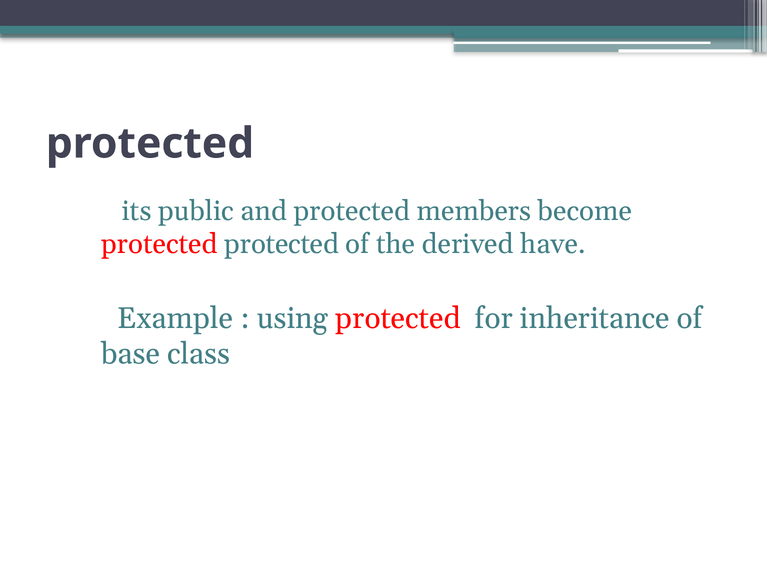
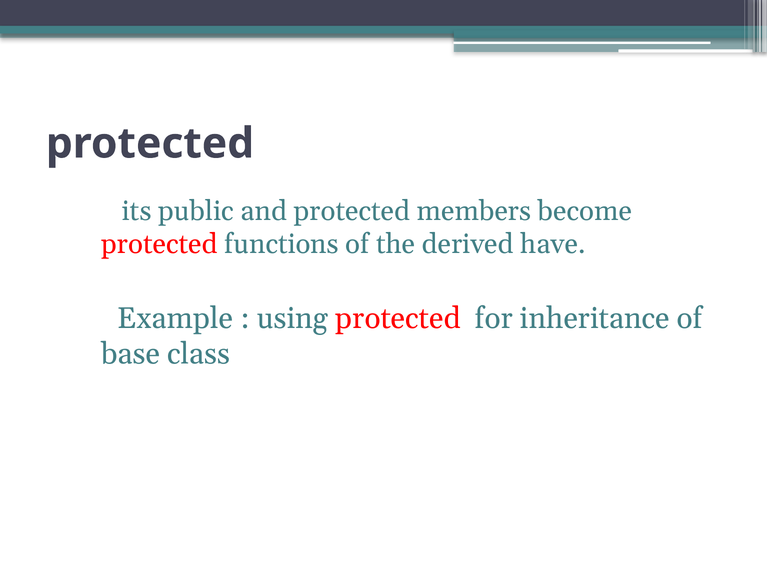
protected protected: protected -> functions (282, 244)
